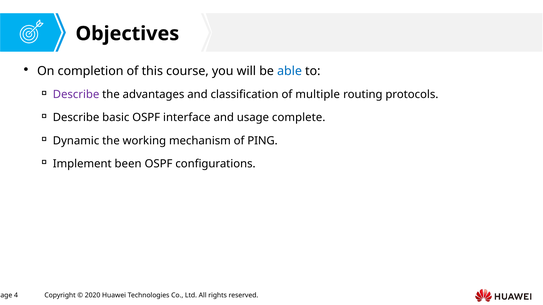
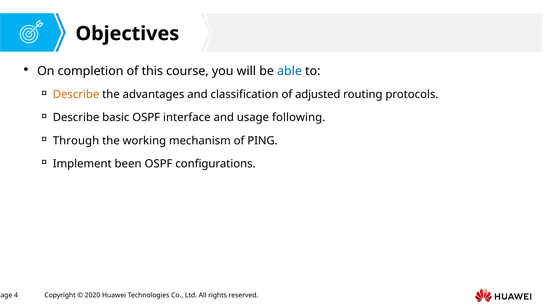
Describe colour: purple -> orange (76, 95)
multiple: multiple -> adjusted (318, 95)
complete: complete -> following (299, 118)
Dynamic: Dynamic -> Through (76, 141)
